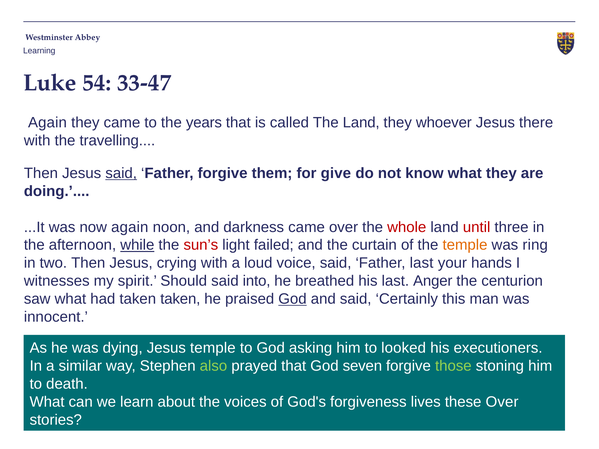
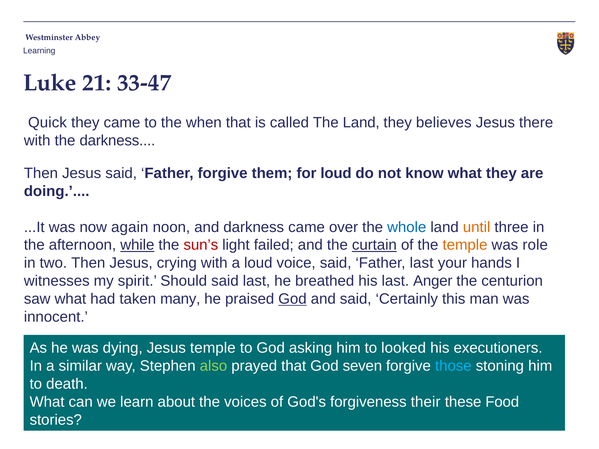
54: 54 -> 21 (97, 83)
Again: Again -> Quick (47, 123)
years: years -> when (204, 123)
whoever: whoever -> believes (444, 123)
the travelling: travelling -> darkness (117, 140)
said underline: present -> none (121, 173)
for give: give -> loud (336, 173)
whole colour: red -> blue (407, 227)
until colour: red -> orange (477, 227)
curtain underline: none -> present (374, 245)
ring: ring -> role (535, 245)
said into: into -> last (257, 281)
taken taken: taken -> many (180, 299)
those colour: light green -> light blue (453, 366)
lives: lives -> their (426, 402)
these Over: Over -> Food (502, 402)
